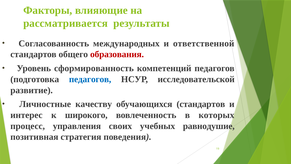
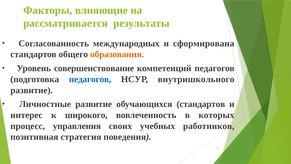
ответственной: ответственной -> сформирована (204, 43)
образования colour: red -> orange (117, 54)
сформированность: сформированность -> совершенствование (94, 68)
исследовательской: исследовательской -> внутришкольного (196, 79)
Личностные качеству: качеству -> развитие (94, 104)
равнодушие: равнодушие -> работников (209, 126)
